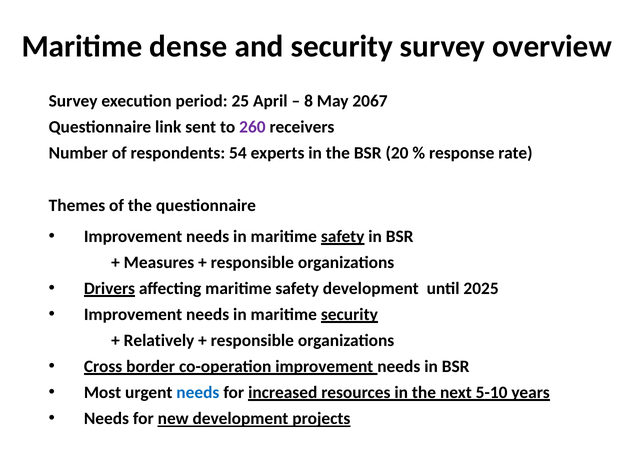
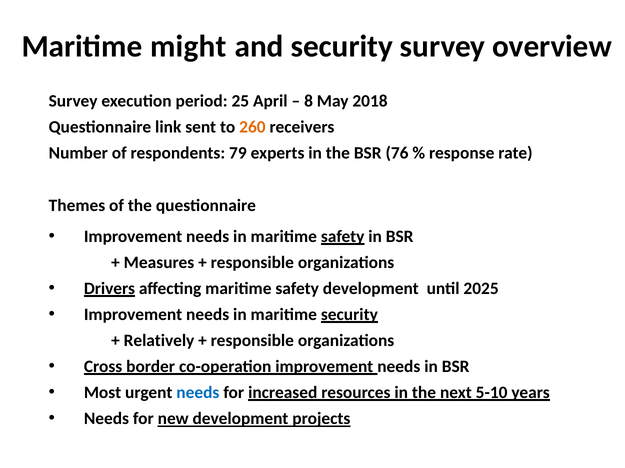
dense: dense -> might (188, 47)
2067: 2067 -> 2018 (370, 101)
260 colour: purple -> orange (252, 127)
54: 54 -> 79 (238, 154)
20: 20 -> 76 (397, 154)
